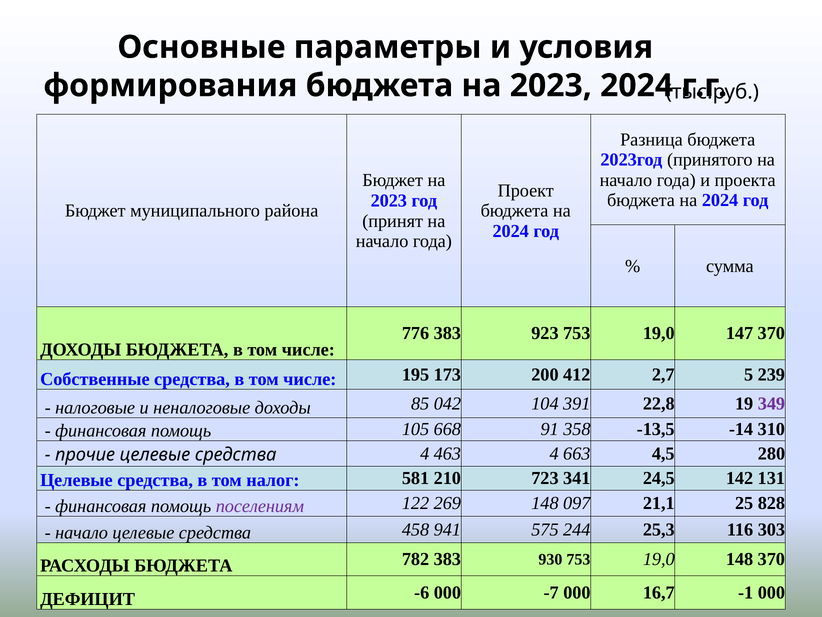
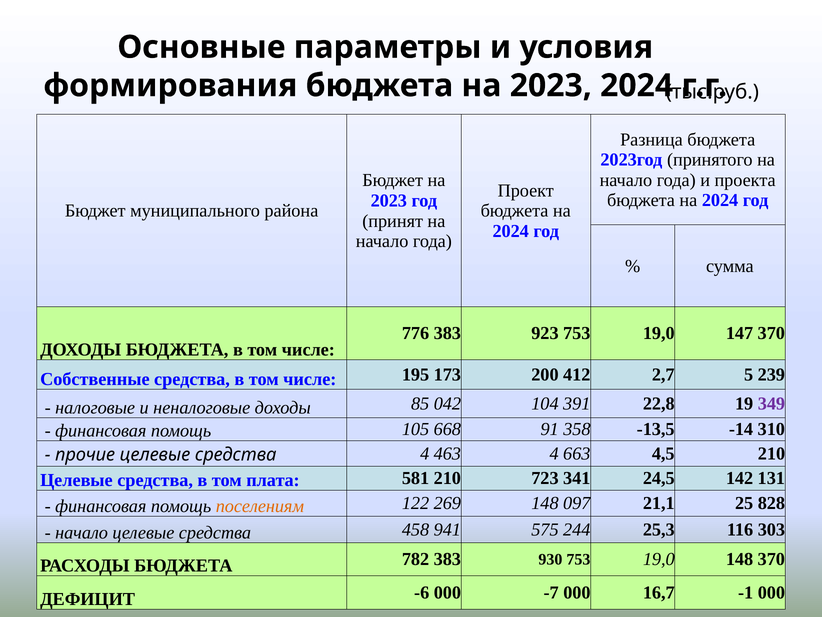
4,5 280: 280 -> 210 (771, 453)
налог: налог -> плата (273, 480)
поселениям colour: purple -> orange (260, 506)
